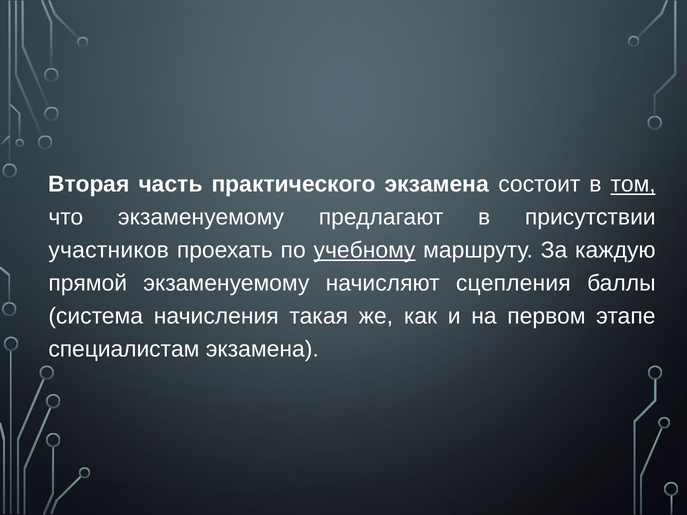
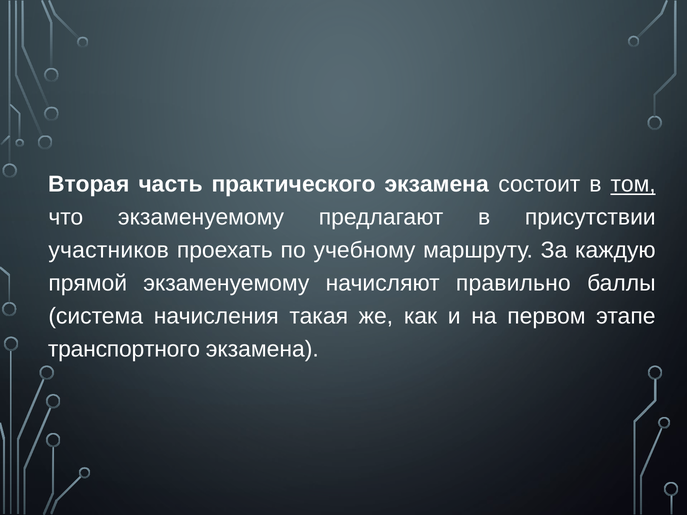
учебному underline: present -> none (364, 250)
сцепления: сцепления -> правильно (513, 283)
специалистам: специалистам -> транспортного (124, 349)
